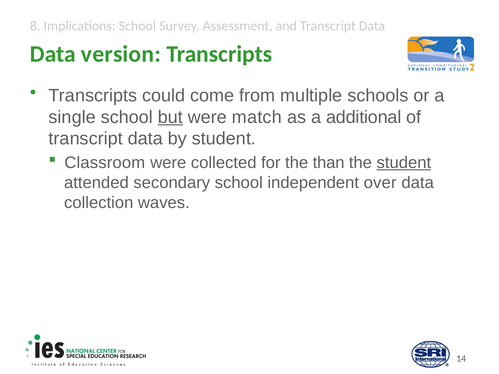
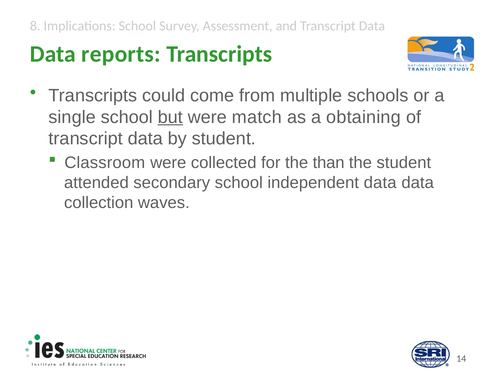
version: version -> reports (121, 54)
additional: additional -> obtaining (364, 117)
student underline: present -> none (404, 163)
independent over: over -> data (380, 183)
